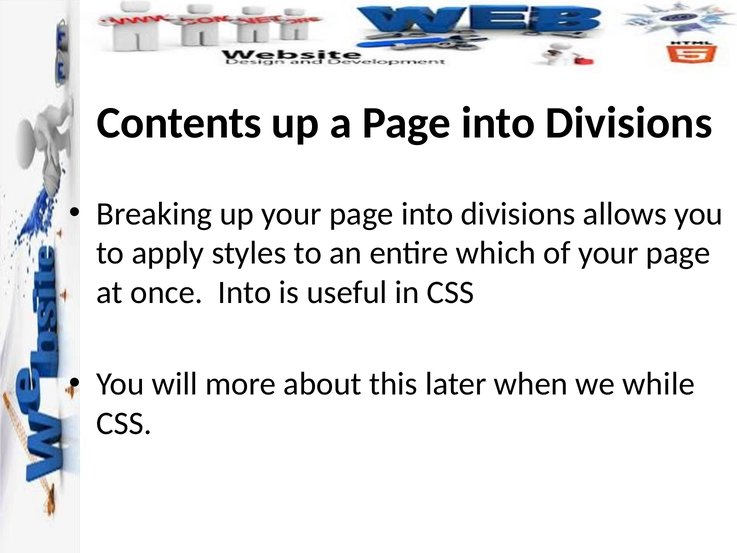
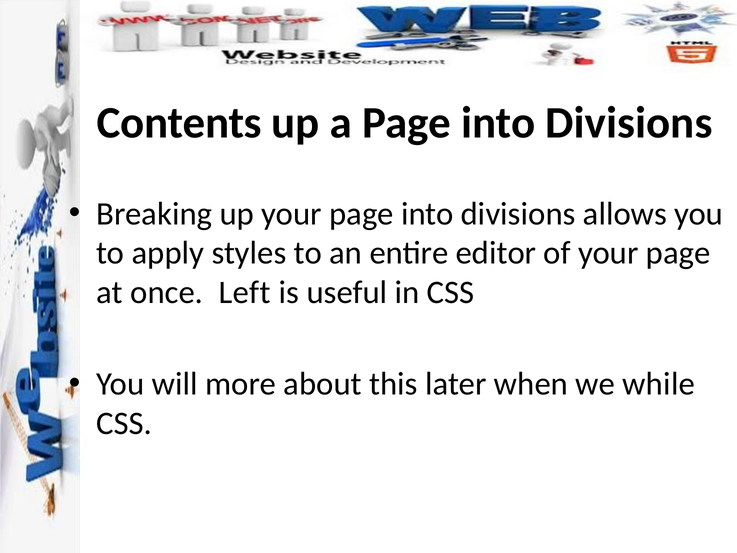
which: which -> editor (496, 253)
once Into: Into -> Left (245, 292)
